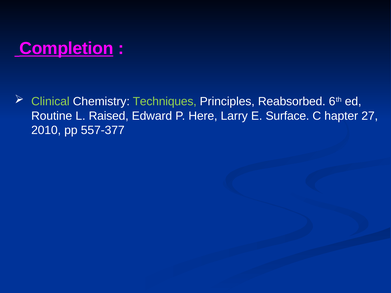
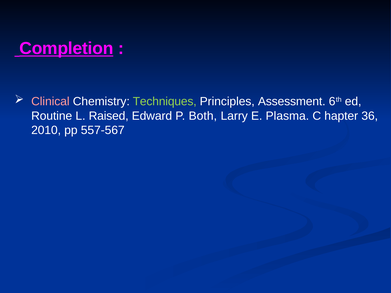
Clinical colour: light green -> pink (50, 102)
Reabsorbed: Reabsorbed -> Assessment (292, 102)
Here: Here -> Both (203, 116)
Surface: Surface -> Plasma (287, 116)
27: 27 -> 36 (370, 116)
557-377: 557-377 -> 557-567 (103, 130)
